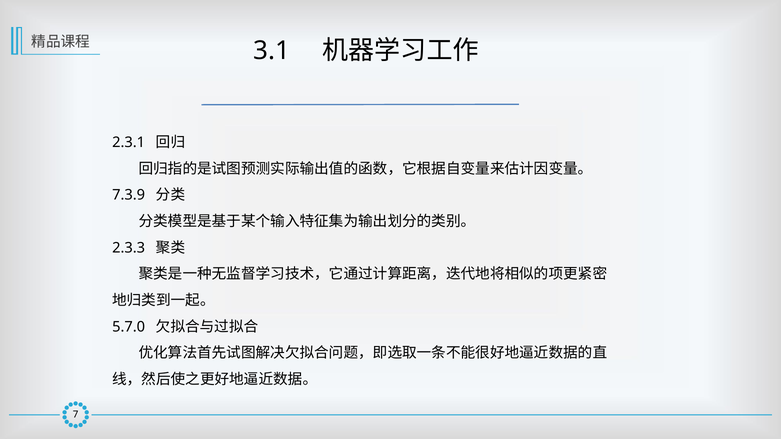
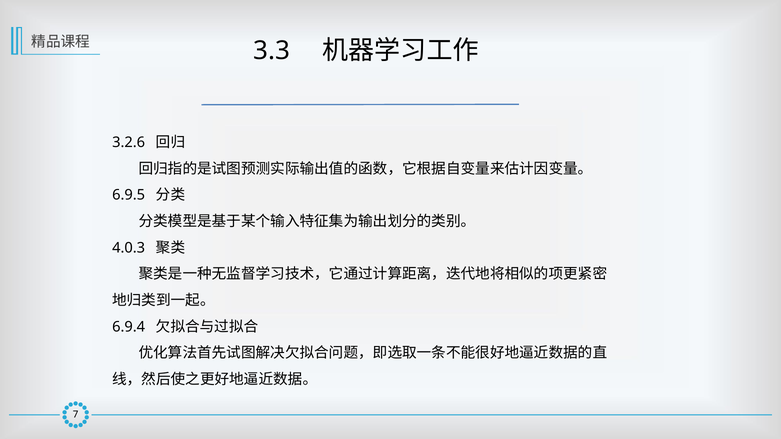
3.1: 3.1 -> 3.3 (272, 51)
2.3.1: 2.3.1 -> 3.2.6 (129, 142)
7.3.9: 7.3.9 -> 6.9.5 (129, 195)
2.3.3: 2.3.3 -> 4.0.3 (129, 248)
5.7.0: 5.7.0 -> 6.9.4 (129, 327)
